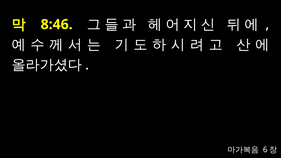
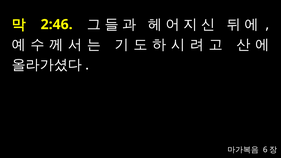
8:46: 8:46 -> 2:46 (57, 24)
